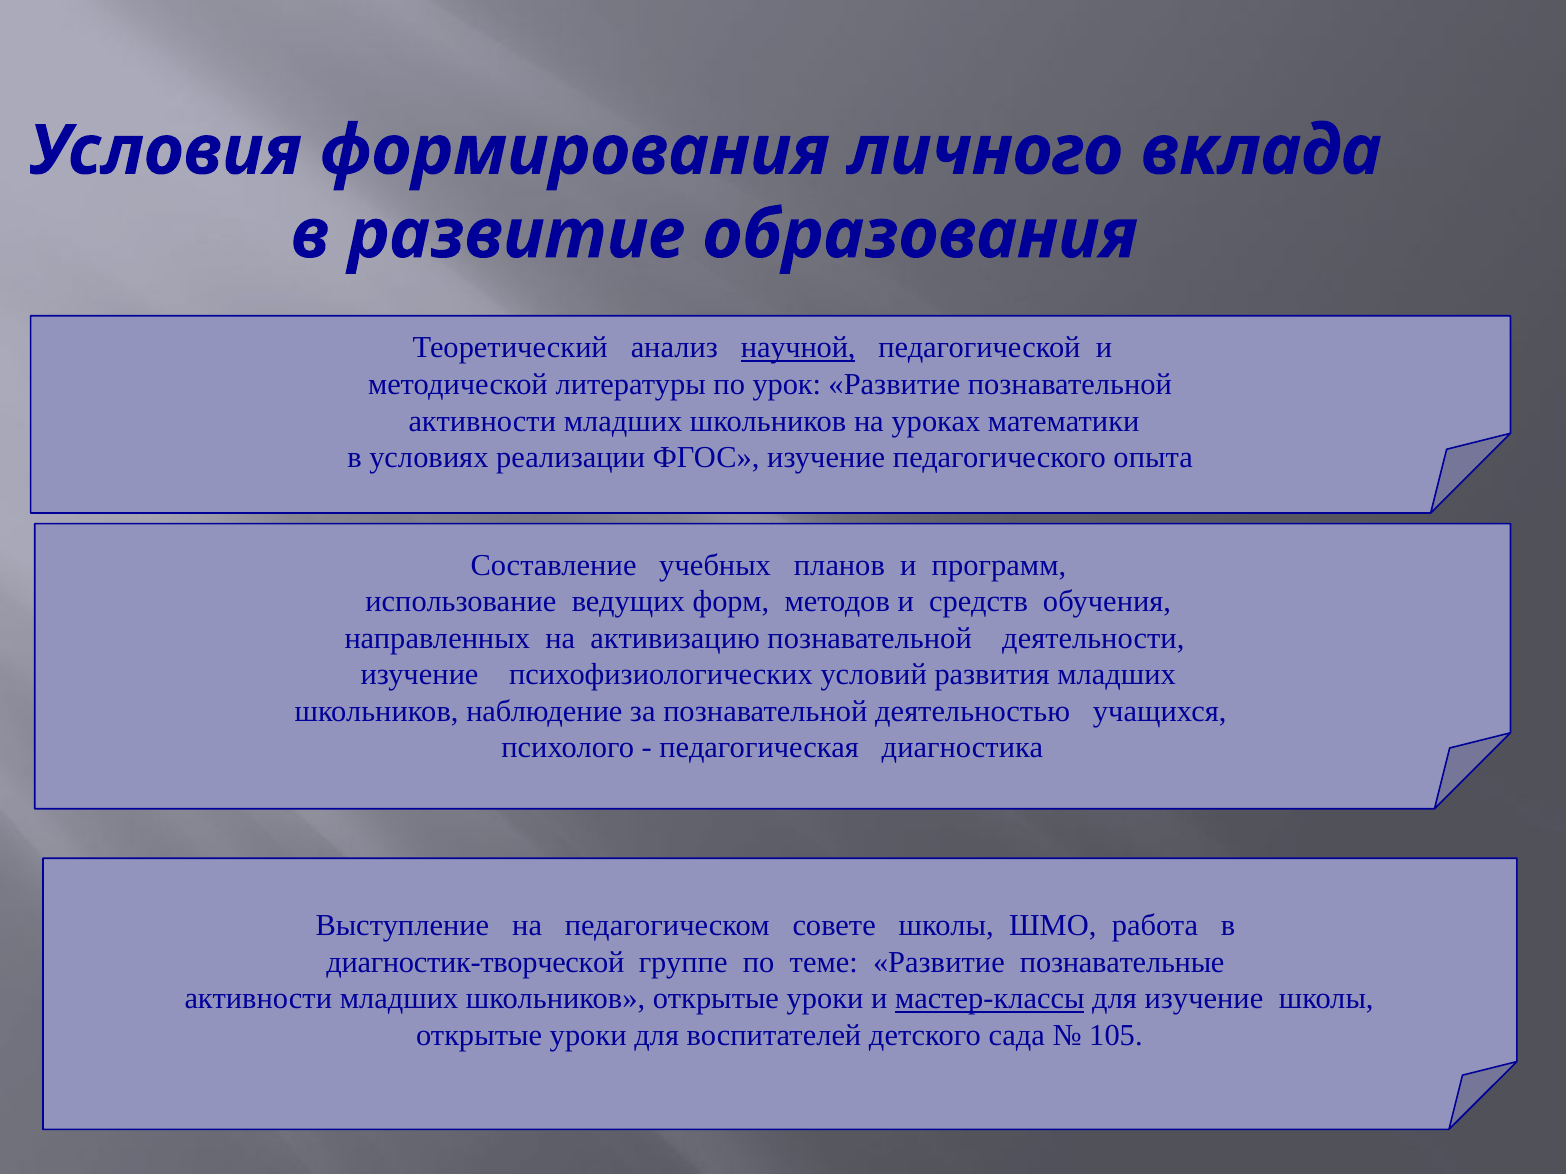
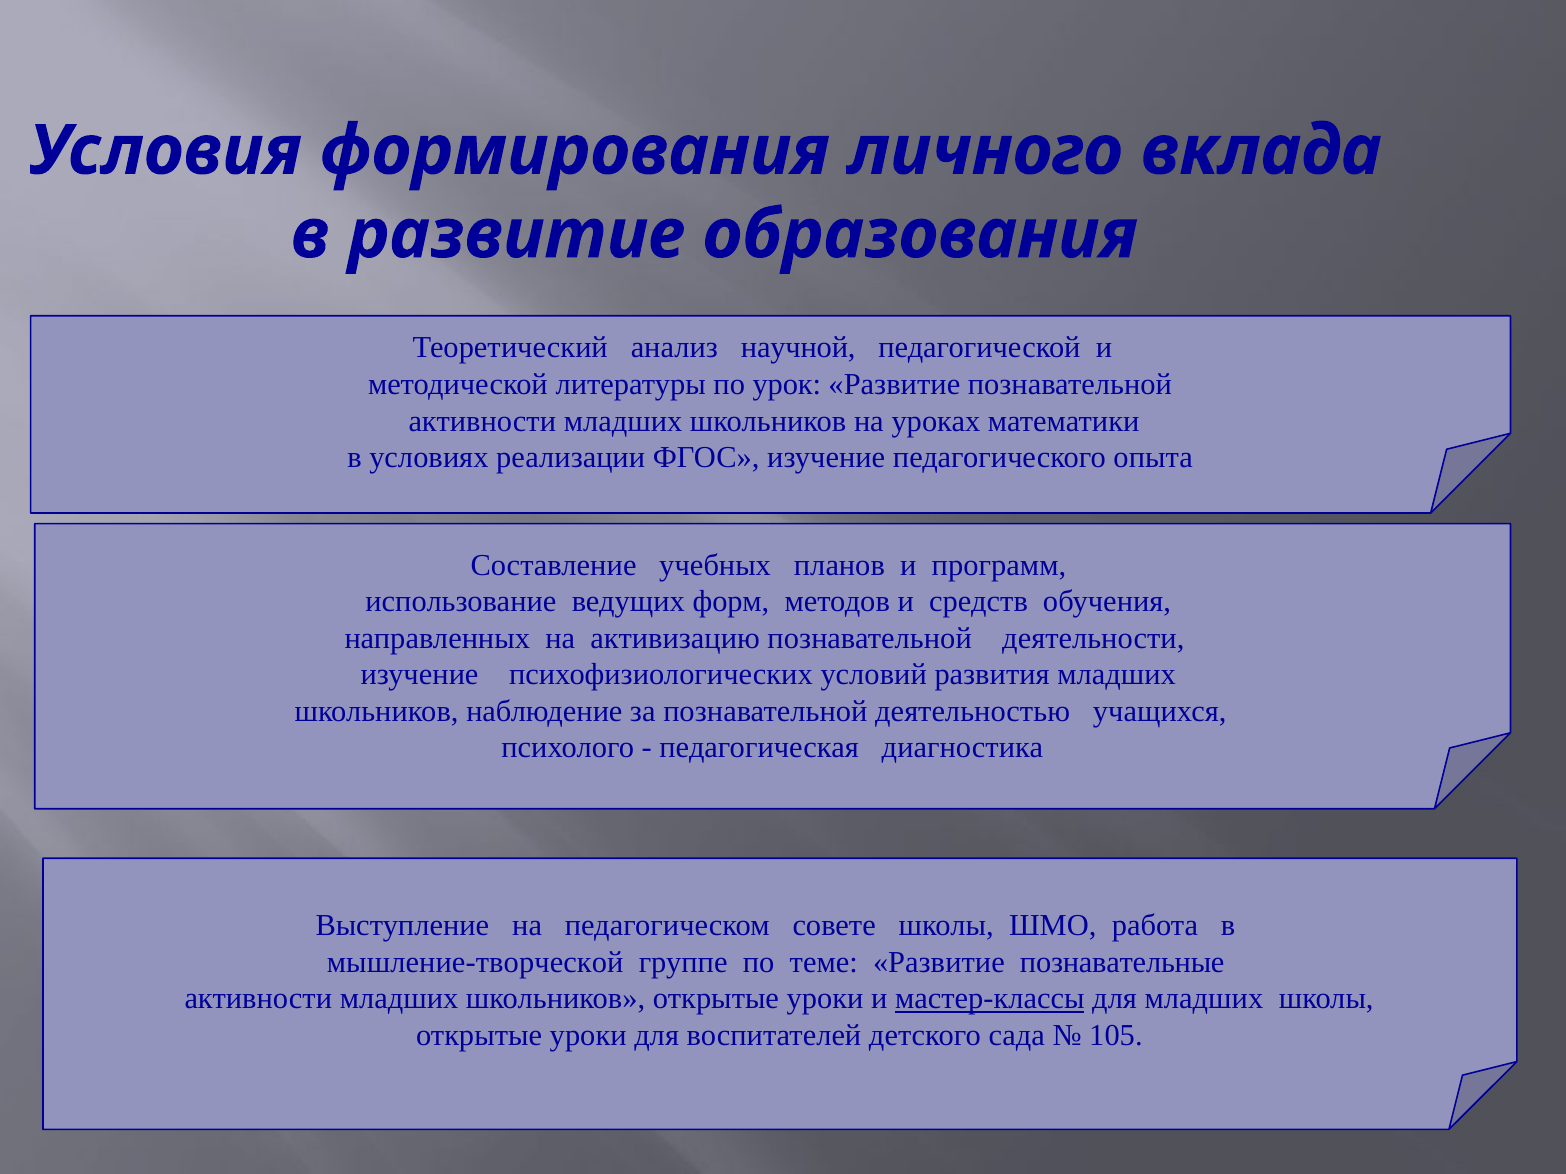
научной underline: present -> none (798, 348)
диагностик-творческой: диагностик-творческой -> мышление-творческой (475, 962)
для изучение: изучение -> младших (1204, 999)
